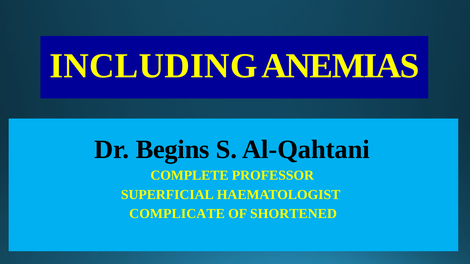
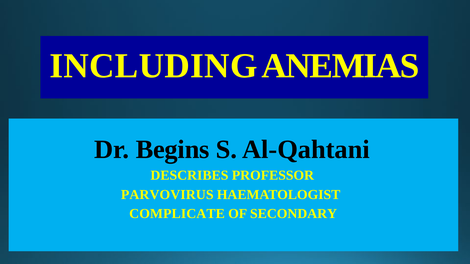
COMPLETE: COMPLETE -> DESCRIBES (189, 176)
SUPERFICIAL: SUPERFICIAL -> PARVOVIRUS (167, 195)
SHORTENED: SHORTENED -> SECONDARY (294, 214)
